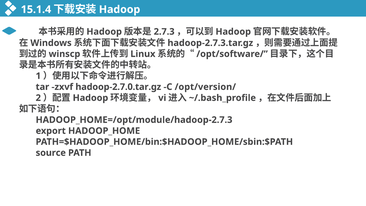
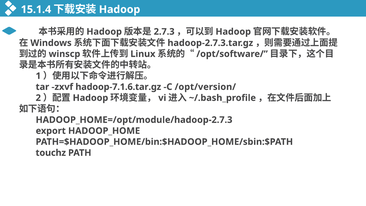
hadoop-2.7.0.tar.gz: hadoop-2.7.0.tar.gz -> hadoop-7.1.6.tar.gz (118, 87)
source: source -> touchz (51, 153)
